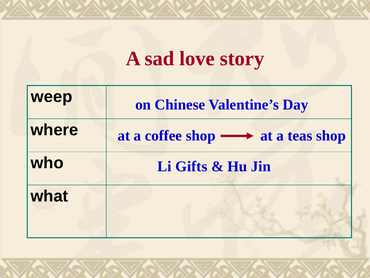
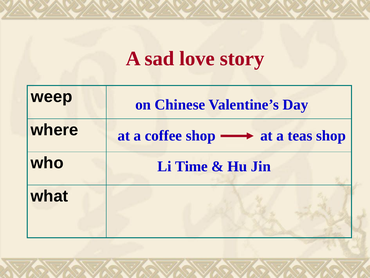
Gifts: Gifts -> Time (191, 166)
